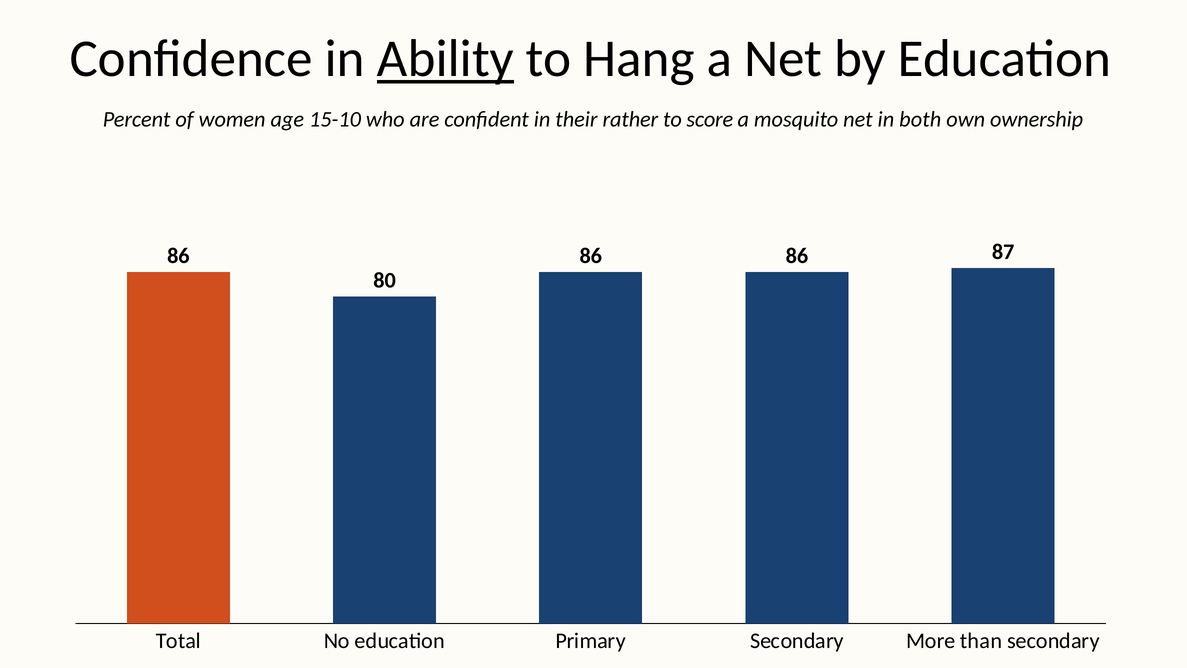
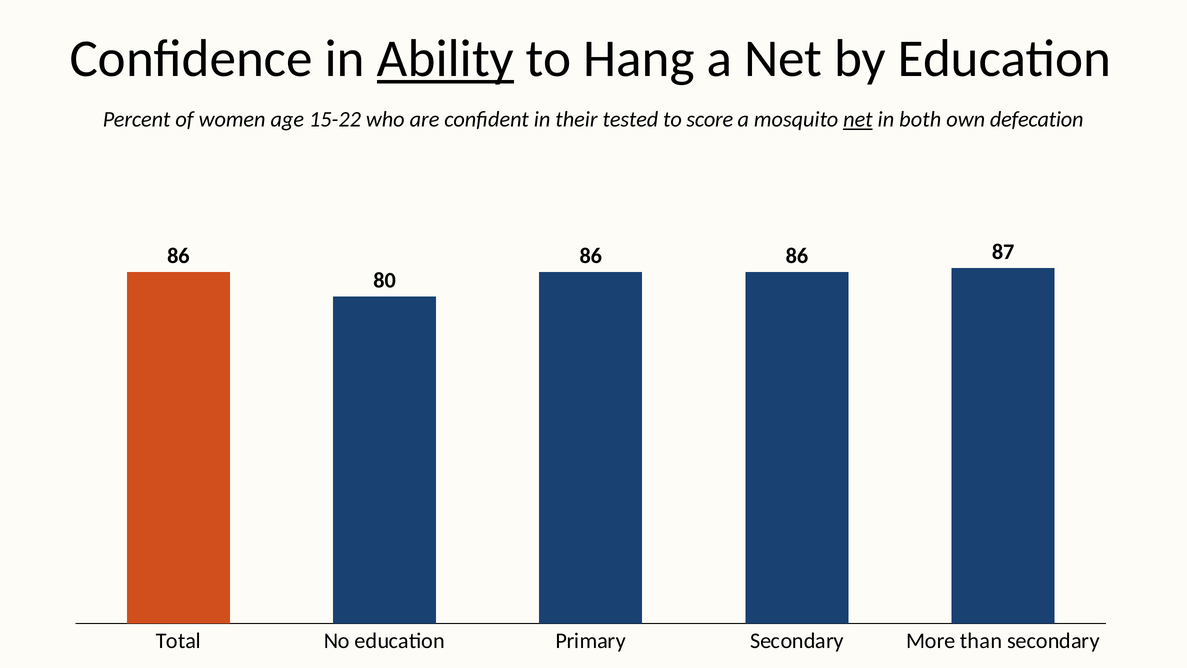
15-10: 15-10 -> 15-22 (335, 119)
rather: rather -> tested (630, 119)
net underline: none -> present (858, 119)
ownership: ownership -> defecation (1037, 119)
